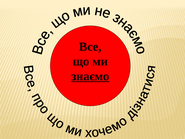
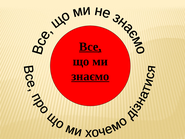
Все underline: none -> present (90, 47)
